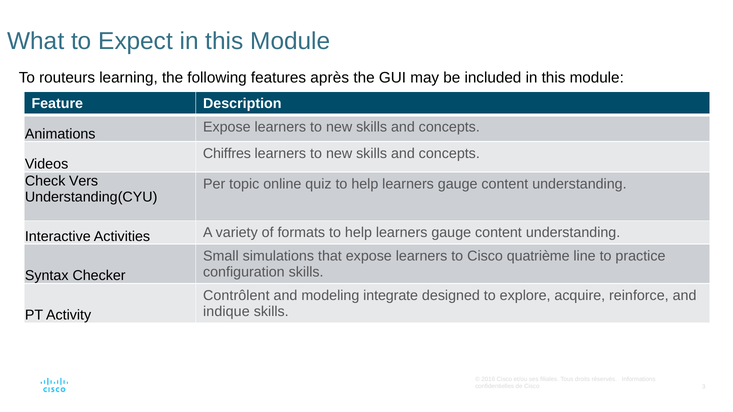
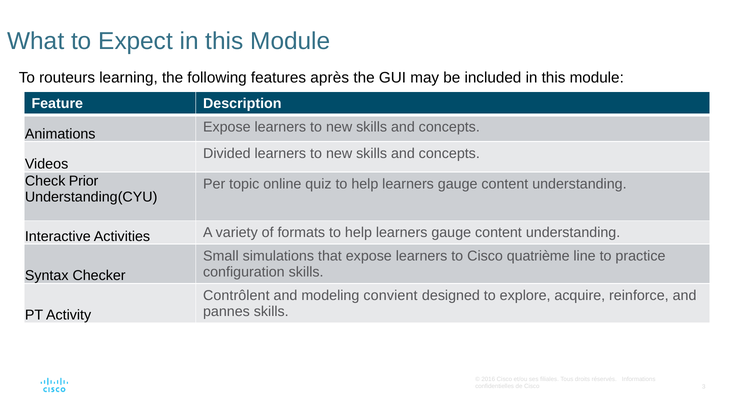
Chiffres: Chiffres -> Divided (227, 154)
Vers: Vers -> Prior (84, 181)
integrate: integrate -> convient (391, 296)
indique: indique -> pannes (226, 312)
